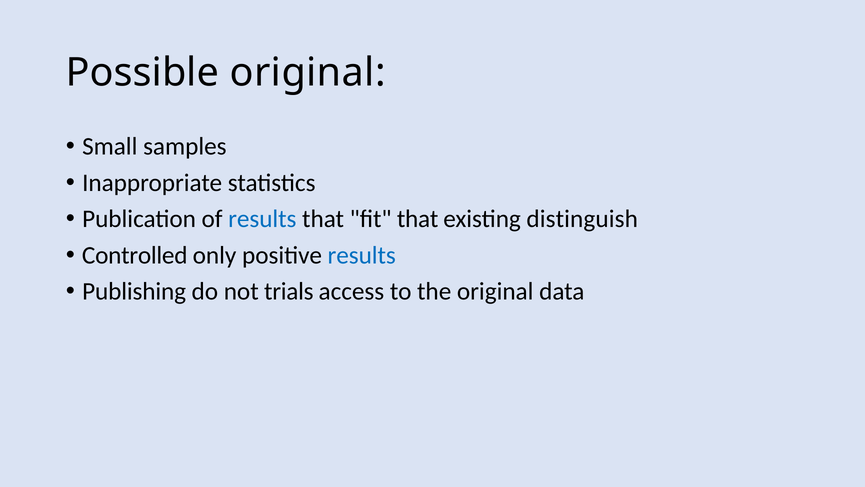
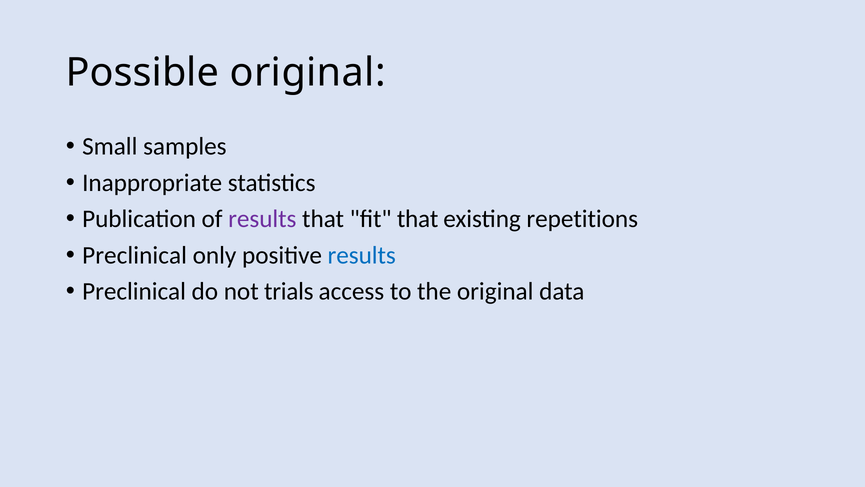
results colour: blue -> purple (262, 219)
distinguish: distinguish -> repetitions (582, 219)
Controlled: Controlled -> Preclinical (135, 255)
Publishing: Publishing -> Preclinical (134, 291)
